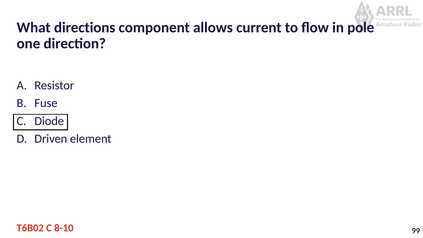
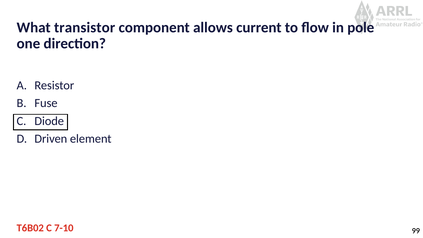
directions: directions -> transistor (85, 27)
8-10: 8-10 -> 7-10 (64, 228)
